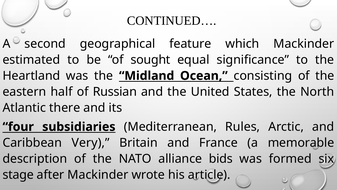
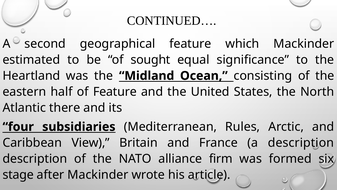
of Russian: Russian -> Feature (115, 92)
Very: Very -> View (91, 142)
a memorable: memorable -> description (301, 142)
bids: bids -> firm (221, 158)
